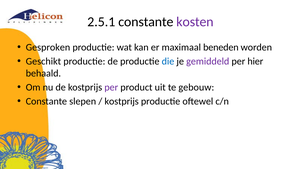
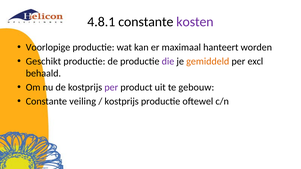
2.5.1: 2.5.1 -> 4.8.1 (101, 22)
Gesproken: Gesproken -> Voorlopige (48, 47)
beneden: beneden -> hanteert (221, 47)
die colour: blue -> purple (168, 61)
gemiddeld colour: purple -> orange (208, 61)
hier: hier -> excl (255, 61)
slepen: slepen -> veiling (83, 102)
